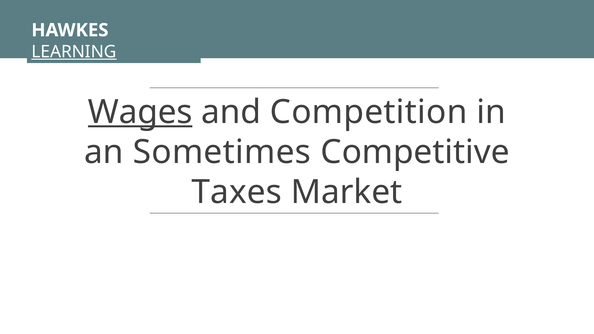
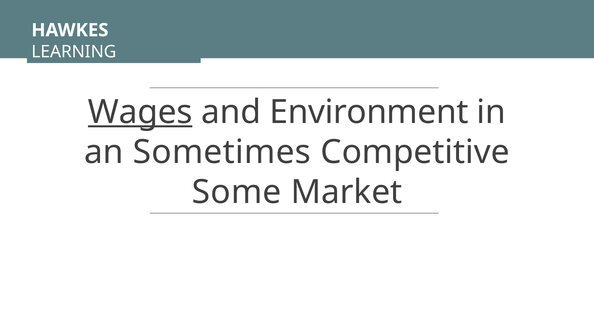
LEARNING underline: present -> none (74, 52)
Competition: Competition -> Environment (369, 112)
Taxes: Taxes -> Some (237, 192)
